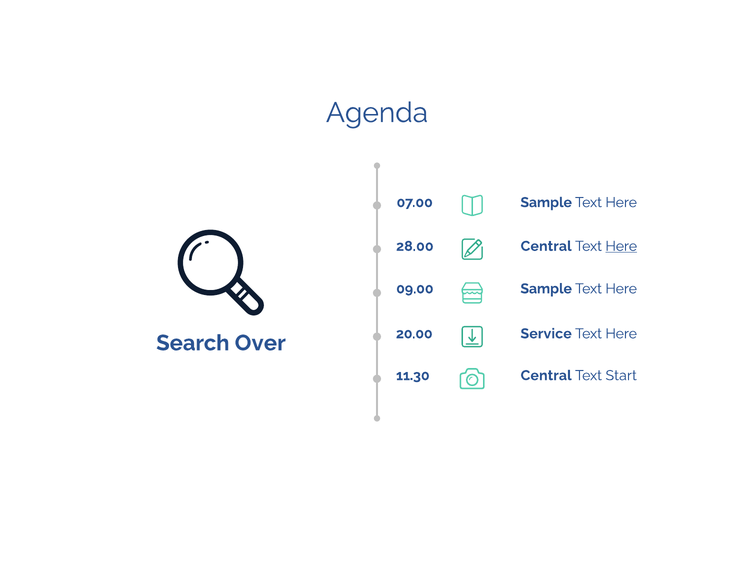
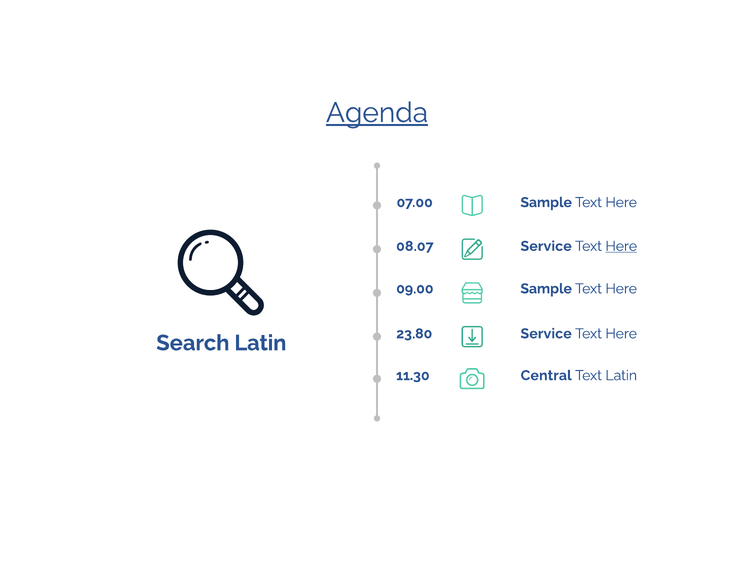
Agenda underline: none -> present (377, 113)
28.00: 28.00 -> 08.07 (415, 246)
Central: Central -> Service (546, 246)
20.00: 20.00 -> 23.80 (414, 333)
Search Over: Over -> Latin (260, 343)
Text Start: Start -> Latin (621, 375)
